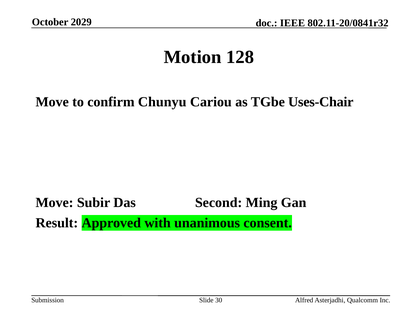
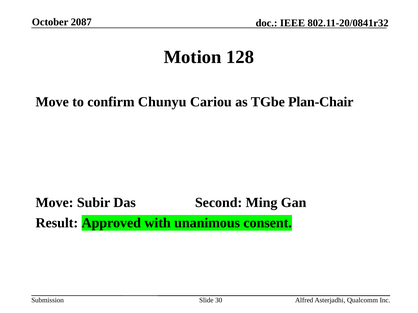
2029: 2029 -> 2087 (81, 22)
Uses-Chair: Uses-Chair -> Plan-Chair (321, 102)
